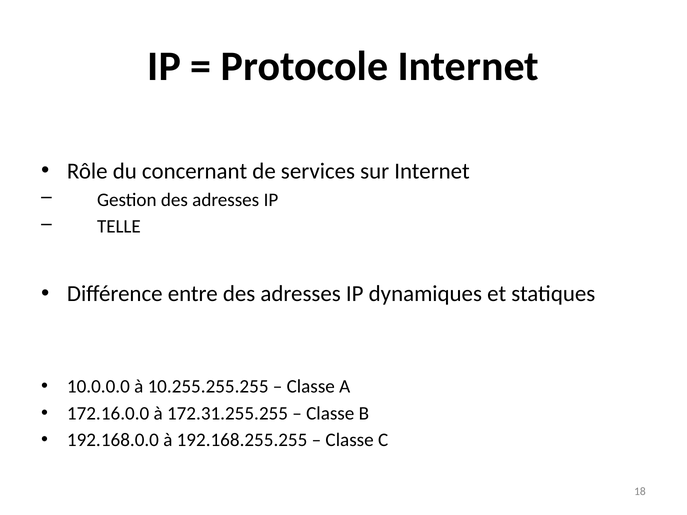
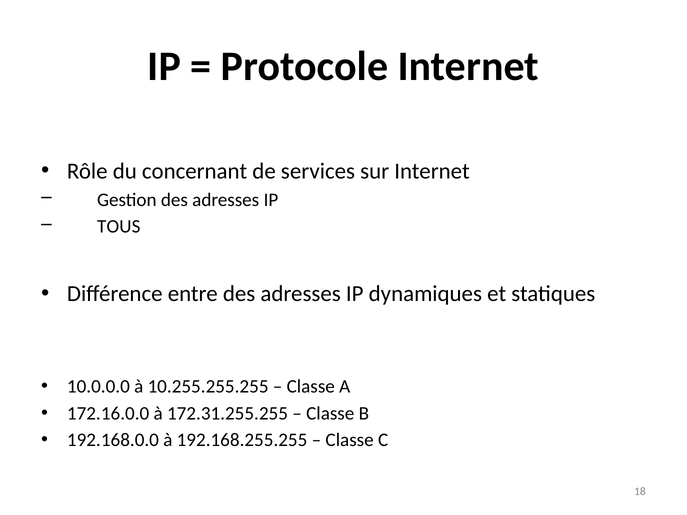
TELLE: TELLE -> TOUS (119, 227)
